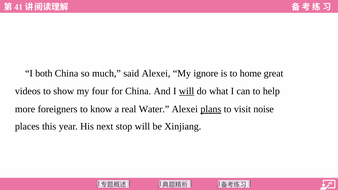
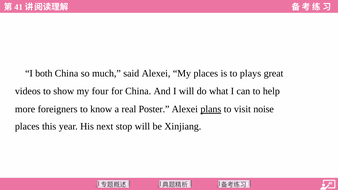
My ignore: ignore -> places (206, 73)
home: home -> plays (250, 73)
will underline: present -> none (187, 91)
Water: Water -> Poster (154, 109)
